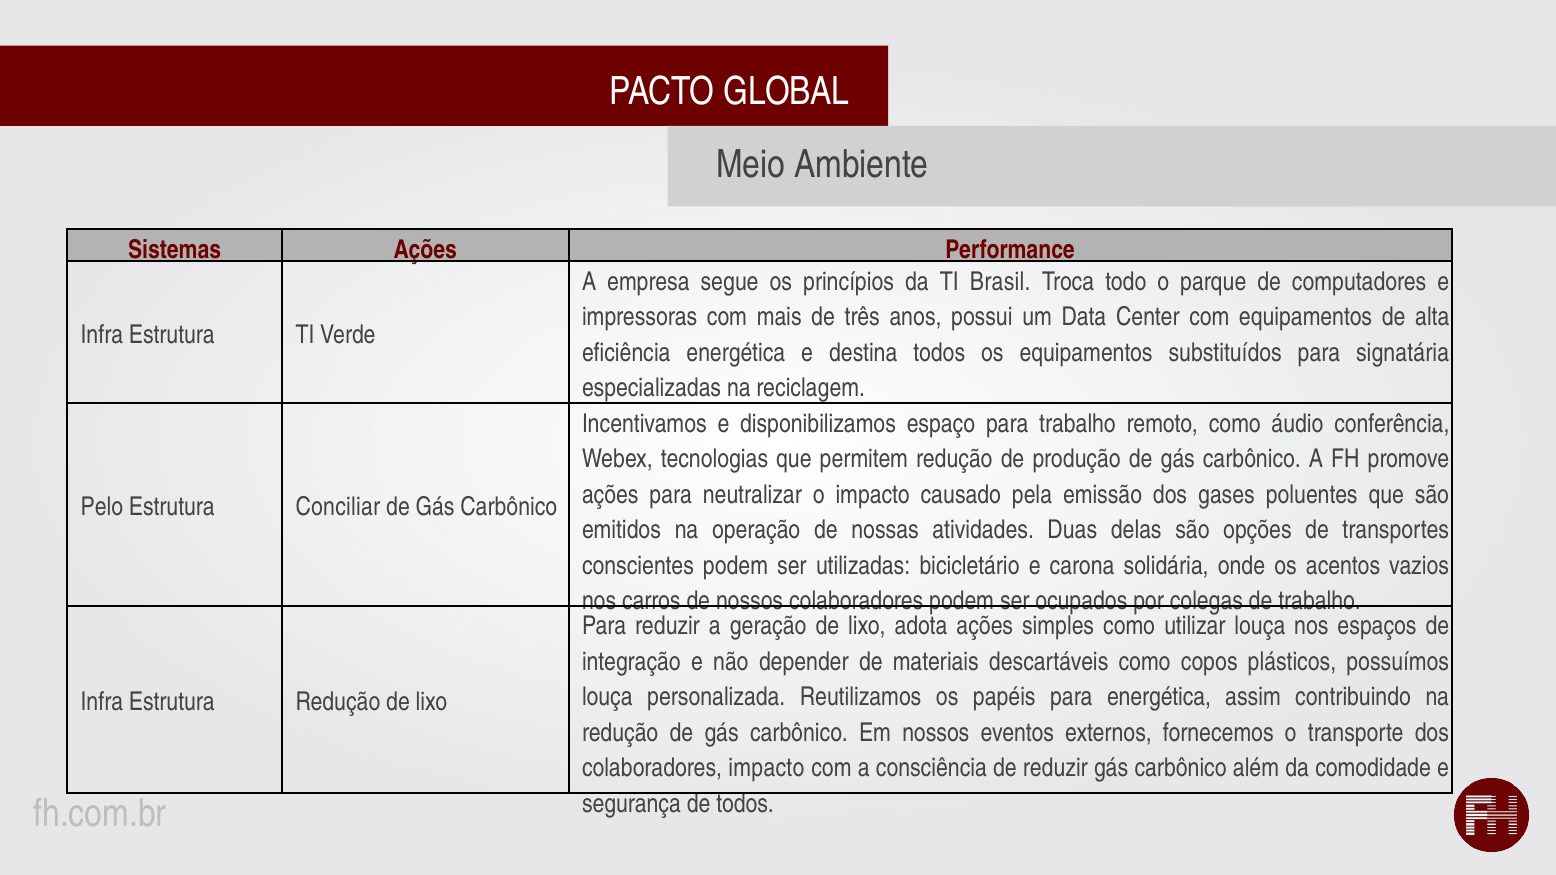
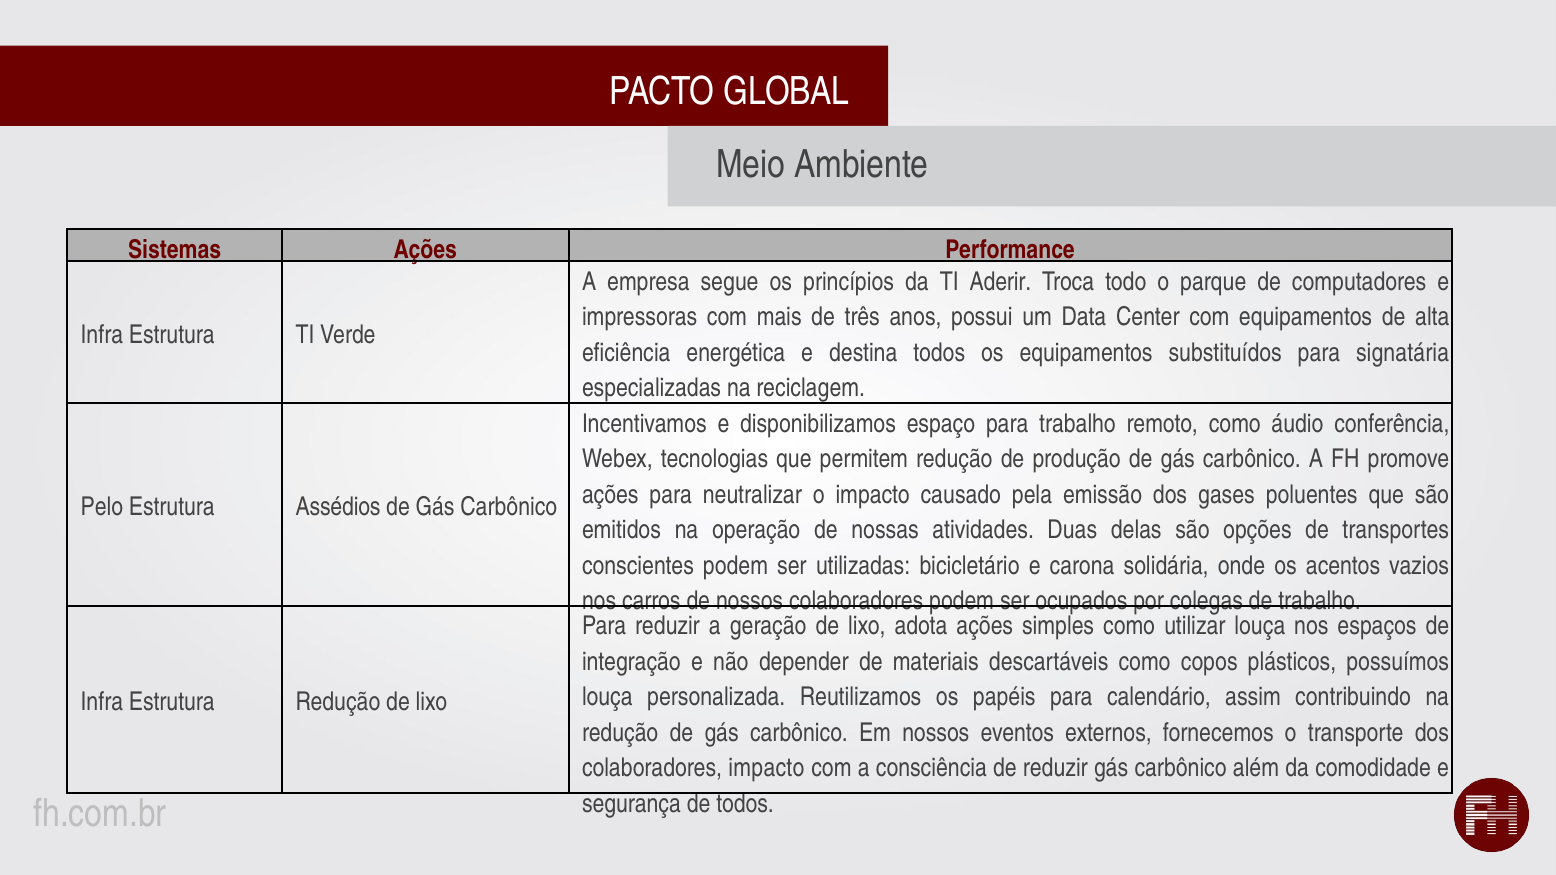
Brasil: Brasil -> Aderir (1000, 282)
Conciliar: Conciliar -> Assédios (338, 507)
para energética: energética -> calendário (1159, 697)
